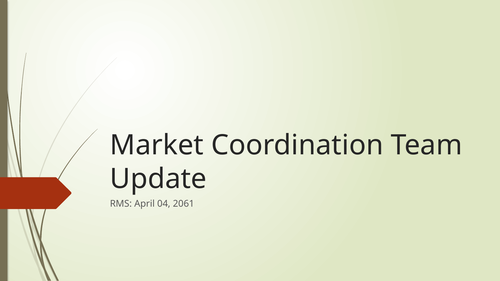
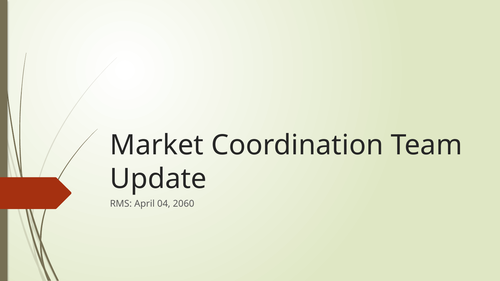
2061: 2061 -> 2060 (184, 204)
